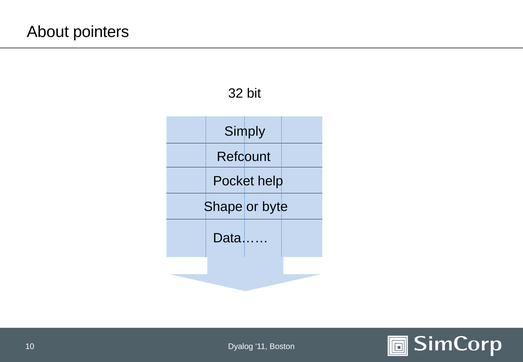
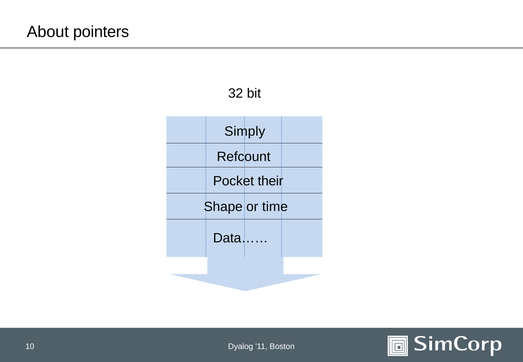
help: help -> their (270, 181)
byte: byte -> time (275, 207)
